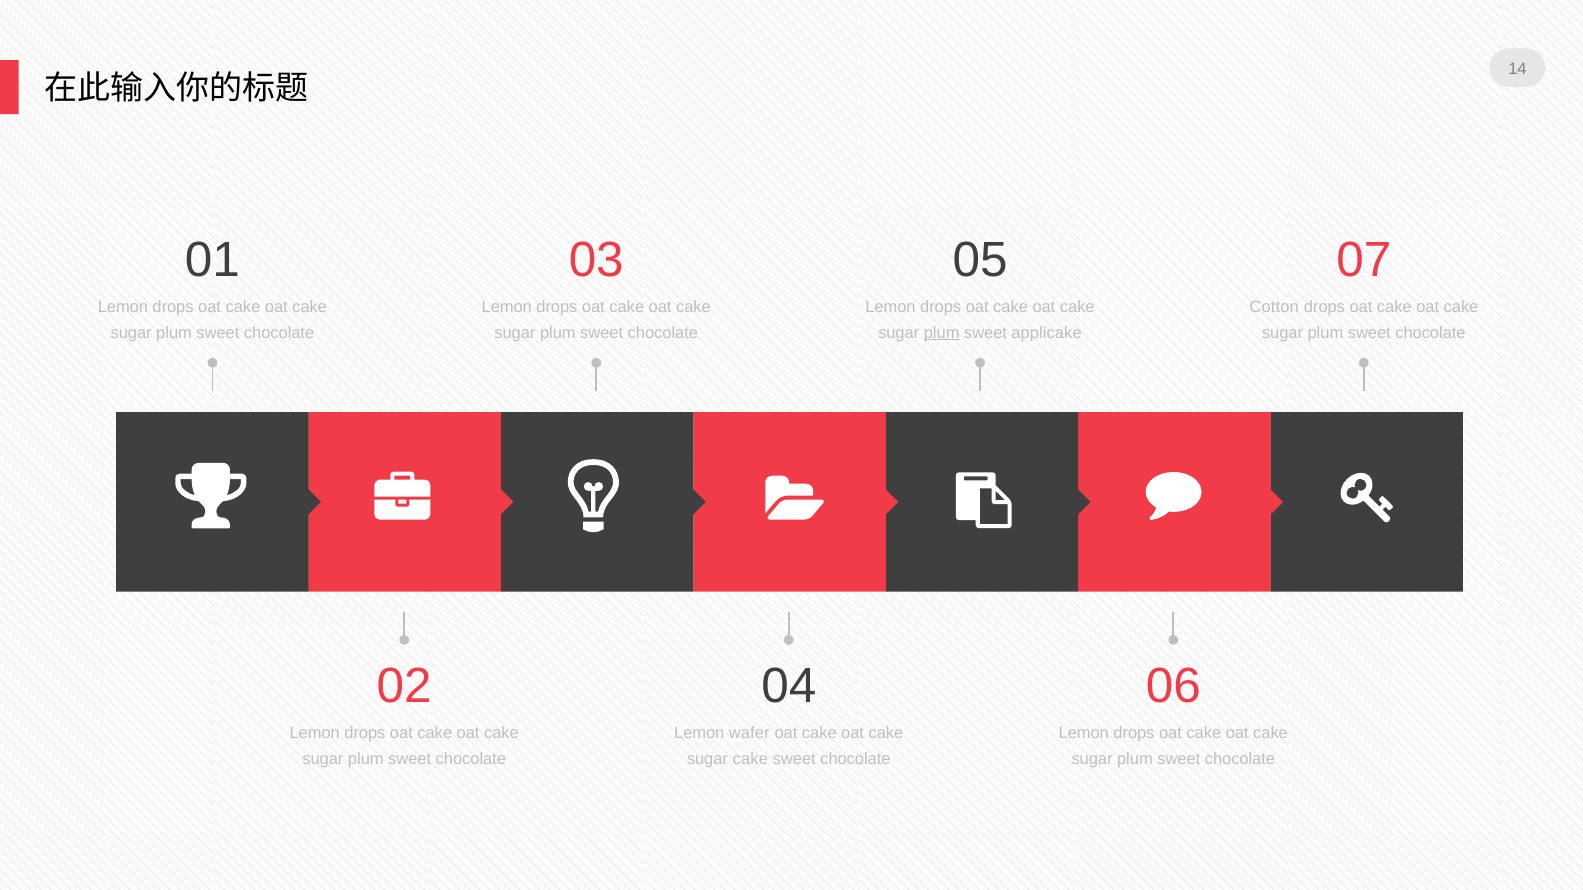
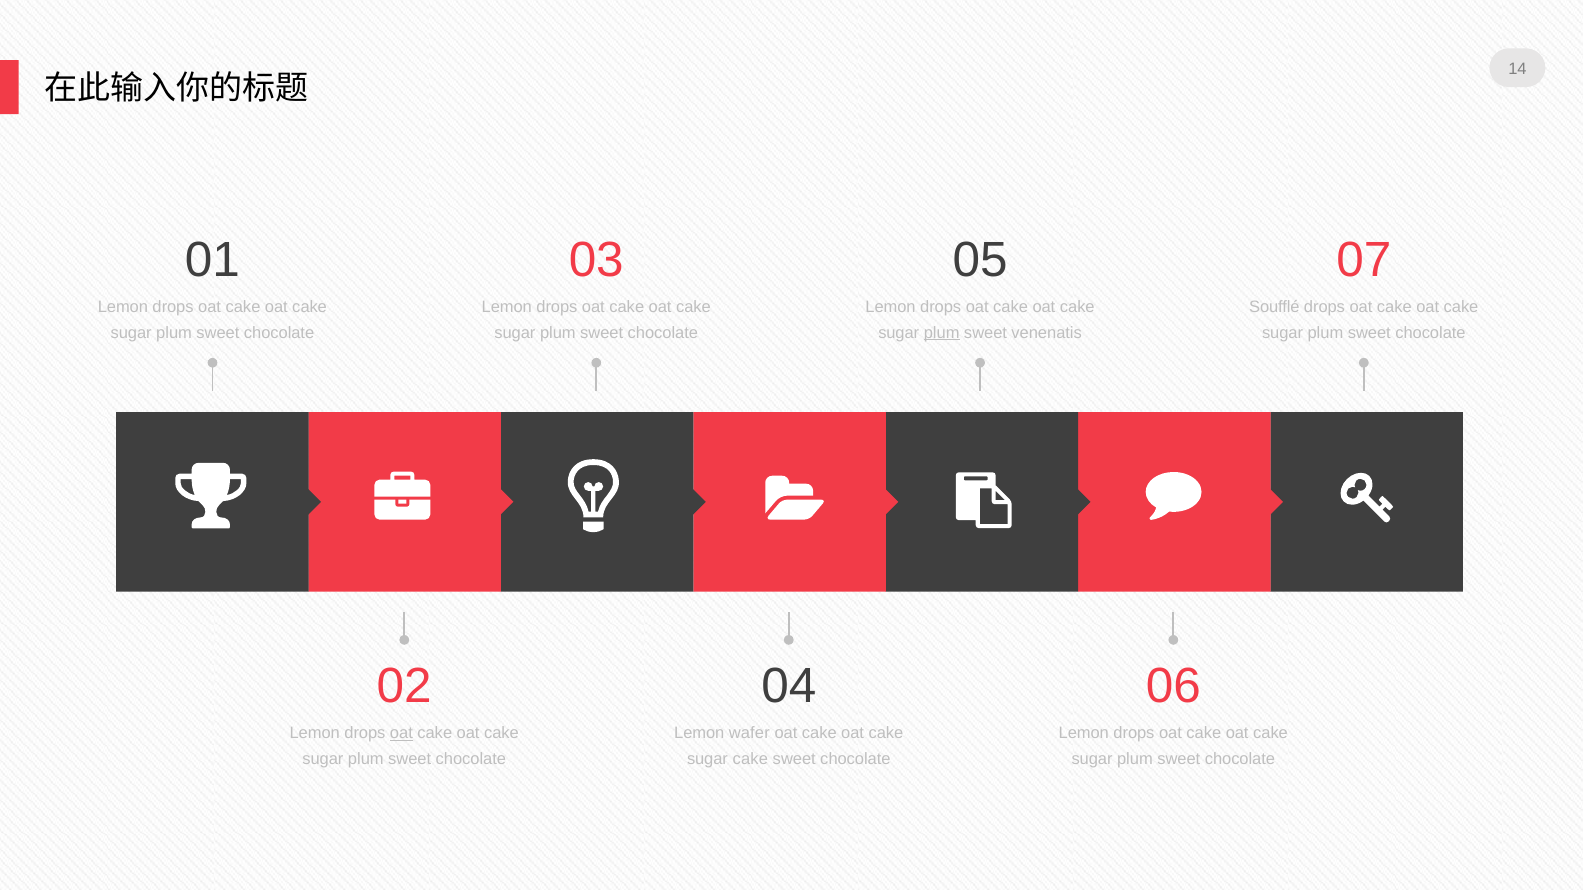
Cotton: Cotton -> Soufflé (1274, 307)
applicake: applicake -> venenatis (1047, 333)
oat underline: none -> present (401, 734)
